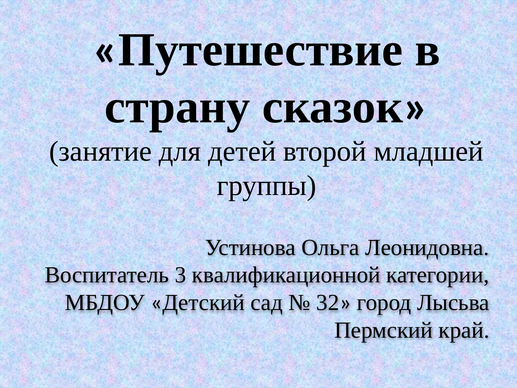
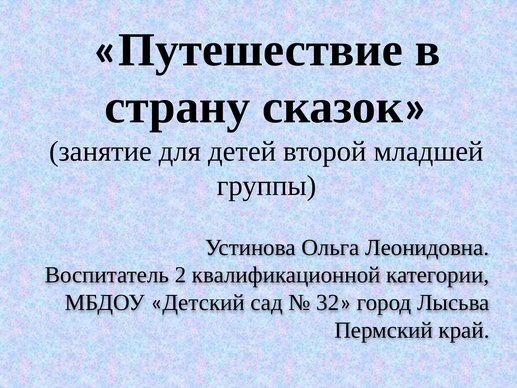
3: 3 -> 2 (180, 275)
